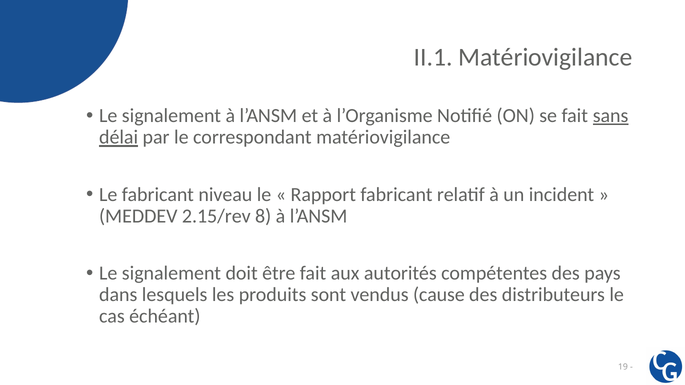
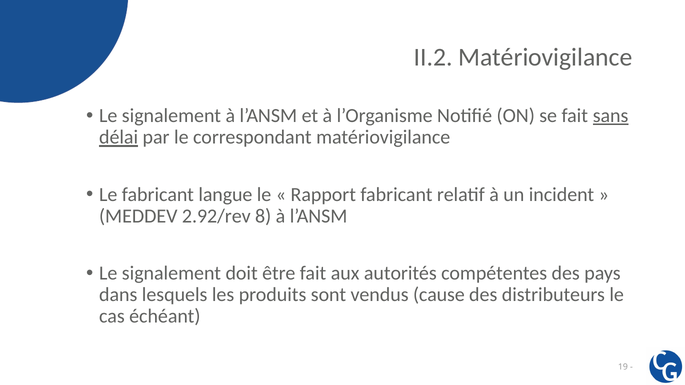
II.1: II.1 -> II.2 (433, 58)
niveau: niveau -> langue (225, 195)
2.15/rev: 2.15/rev -> 2.92/rev (216, 216)
